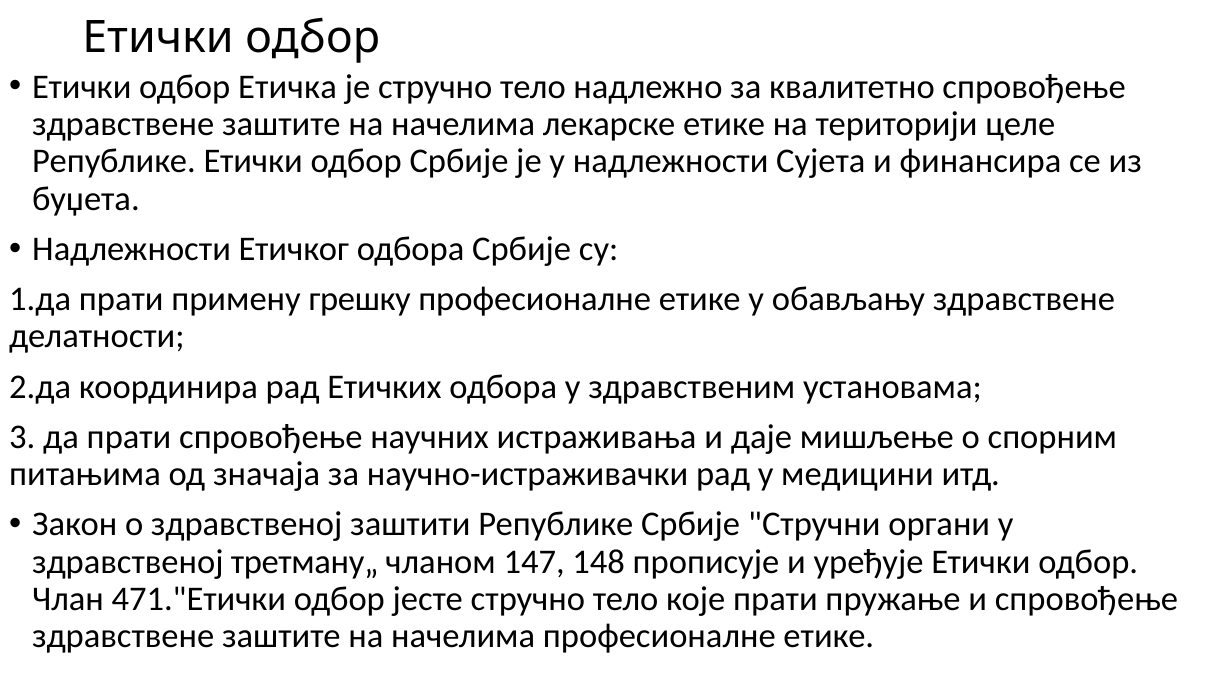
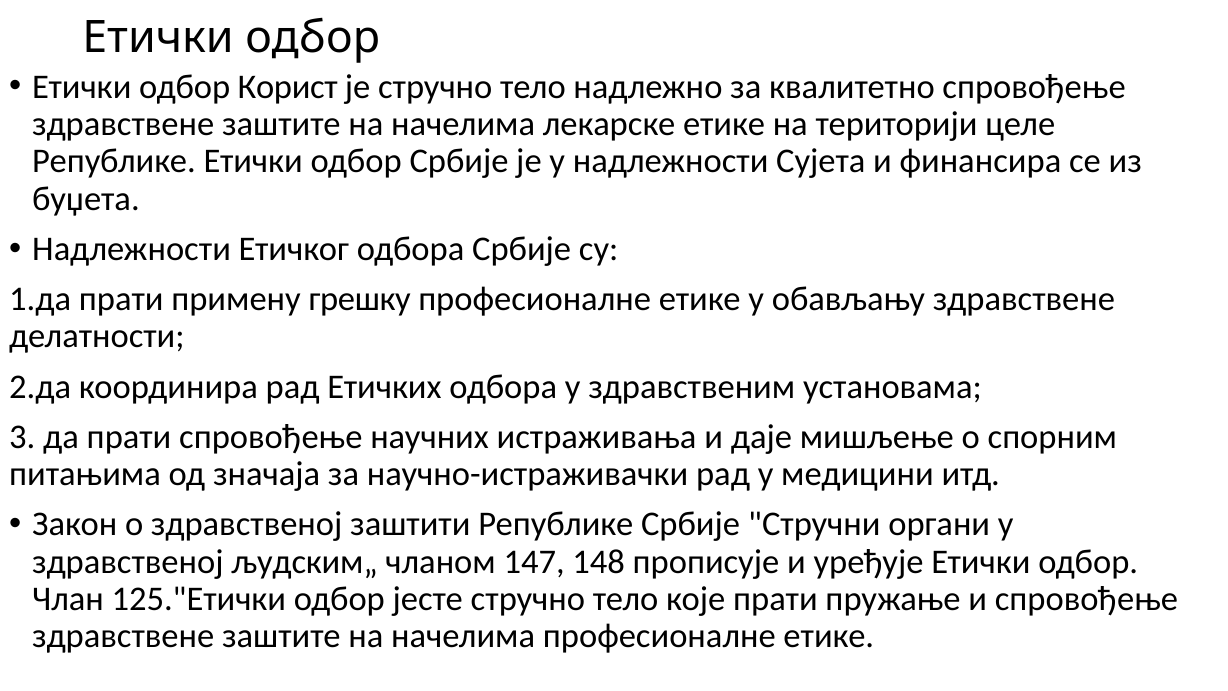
Етичка: Етичка -> Корист (288, 87)
третману„: третману„ -> људским„ (305, 562)
471."Етички: 471."Етички -> 125."Етички (199, 599)
